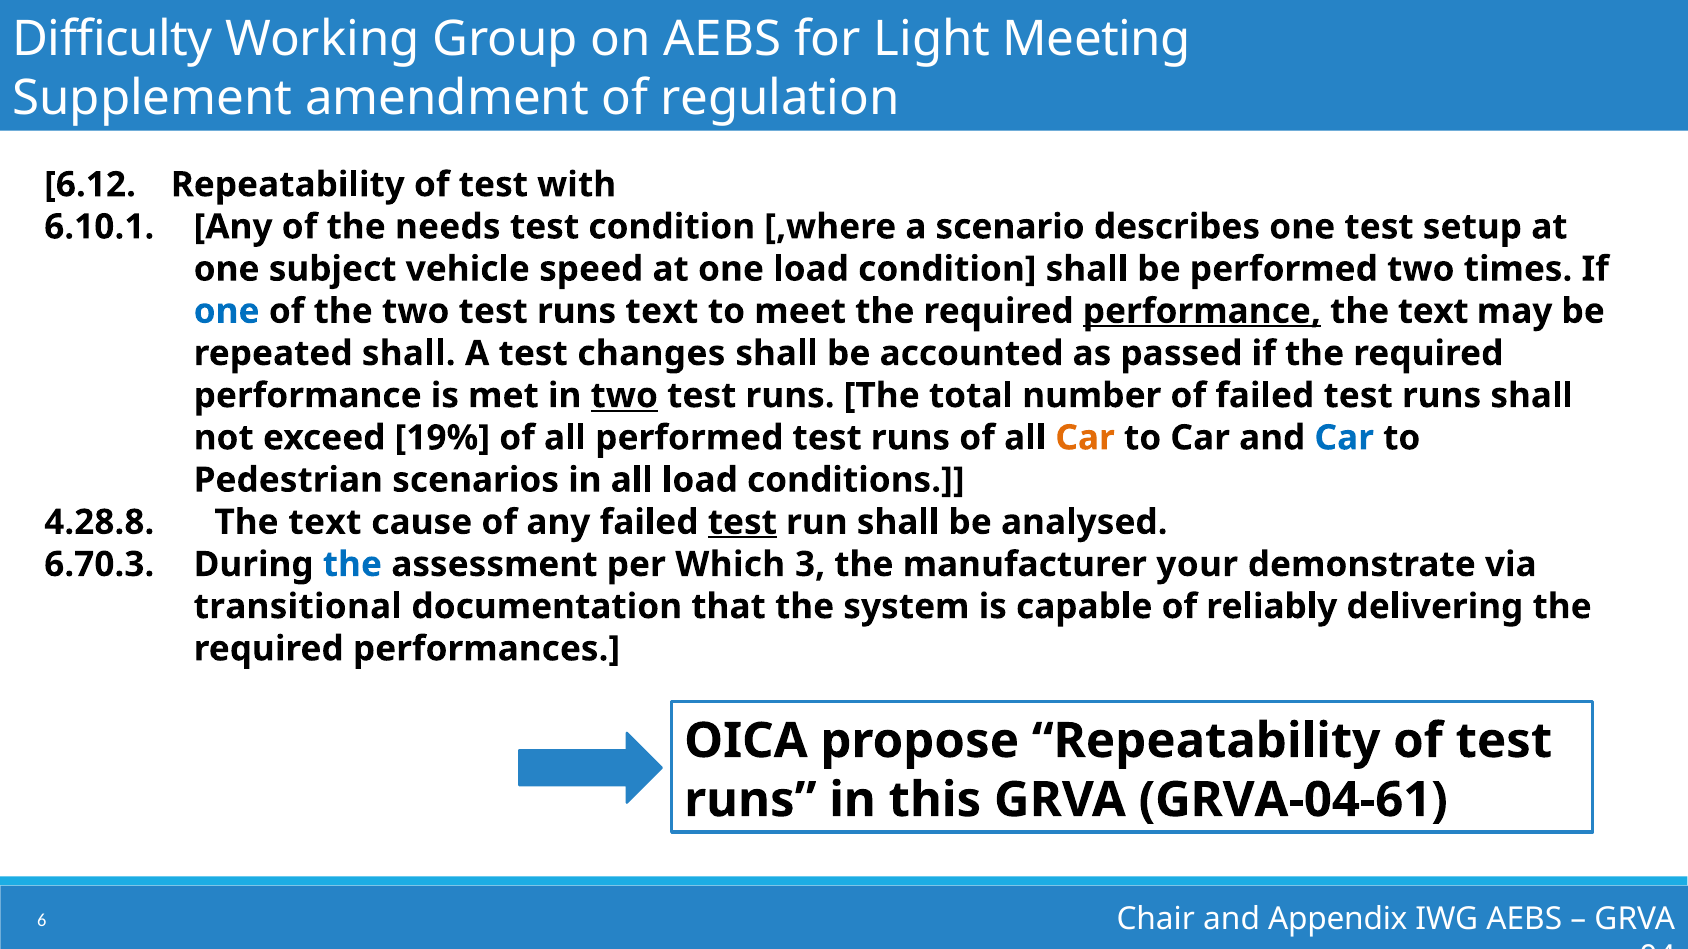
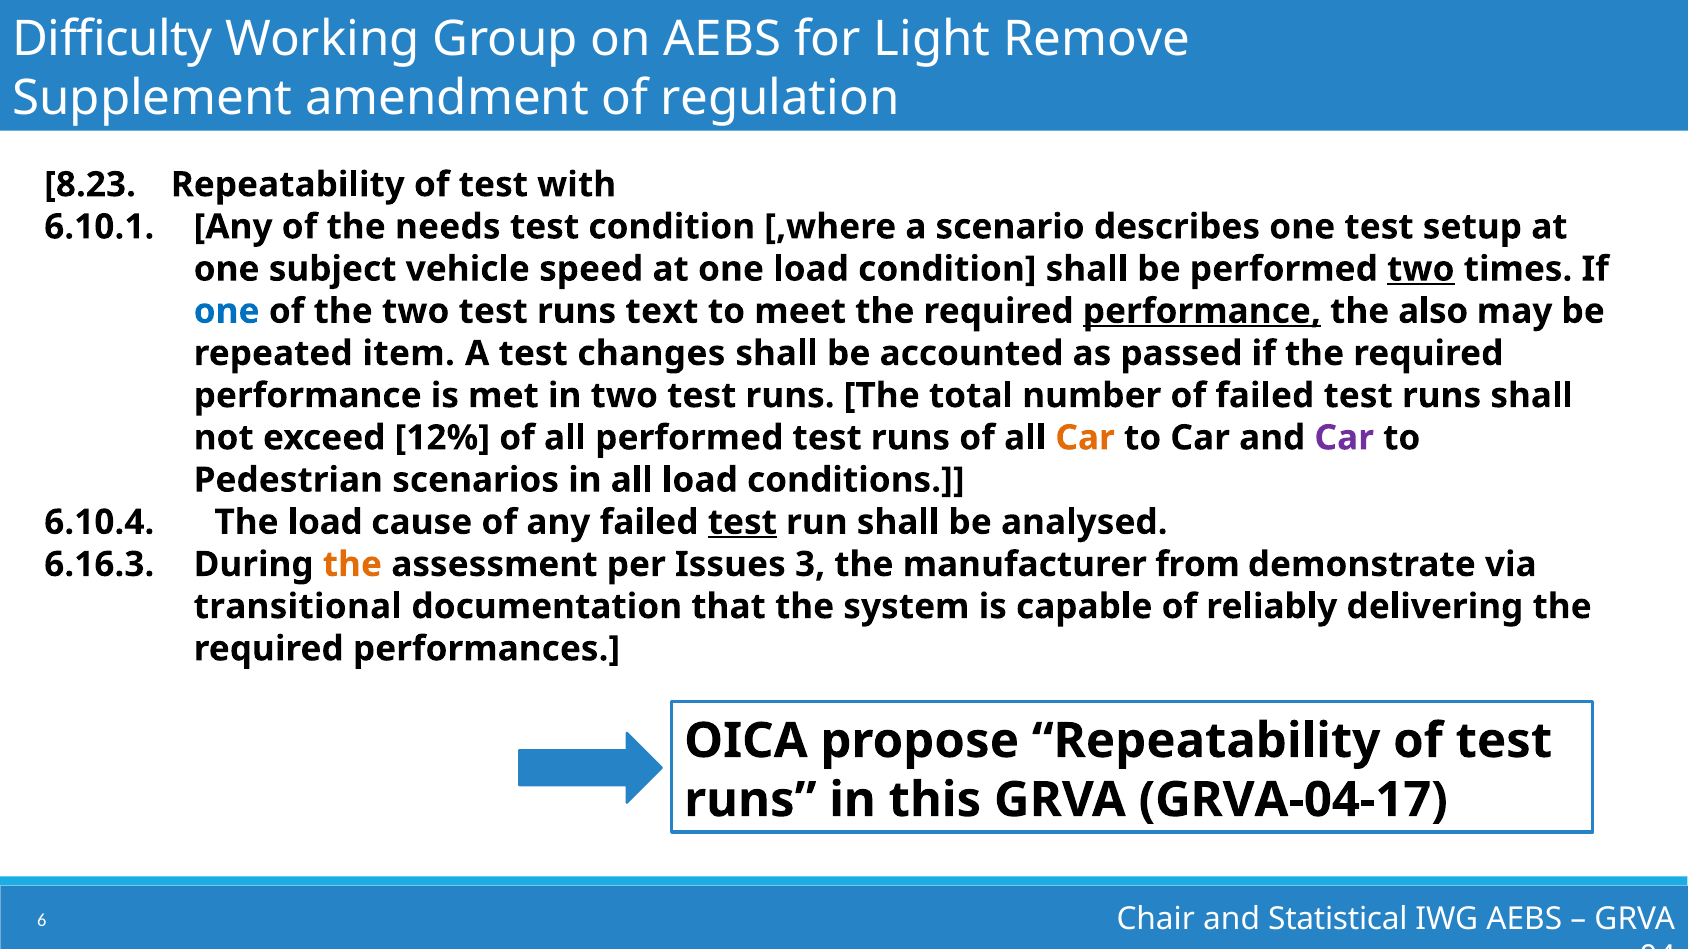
Meeting: Meeting -> Remove (1097, 39)
6.12: 6.12 -> 8.23 (90, 185)
two underline: none -> present (1421, 269)
text: text -> also (1433, 311)
repeated shall: shall -> item (409, 354)
two underline: present -> none (624, 396)
19%: 19% -> 12% (442, 438)
Car colour: blue -> purple (1344, 438)
4.28.8: 4.28.8 -> 6.10.4 (99, 522)
text: text -> load (325, 522)
6.70.3: 6.70.3 -> 6.16.3 (99, 565)
the colour: blue -> orange (352, 565)
Which: Which -> Issues (730, 565)
your: your -> from (1197, 565)
GRVA-04-61: GRVA-04-61 -> GRVA-04-17 (1293, 800)
Appendix: Appendix -> Statistical (1338, 919)
